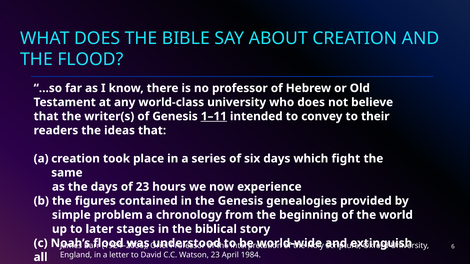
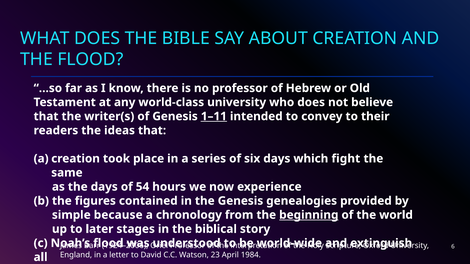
of 23: 23 -> 54 (142, 187)
problem: problem -> because (118, 215)
beginning underline: none -> present (309, 215)
